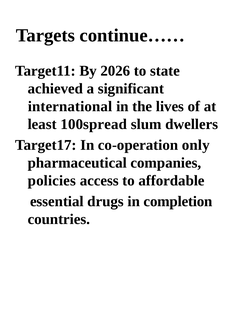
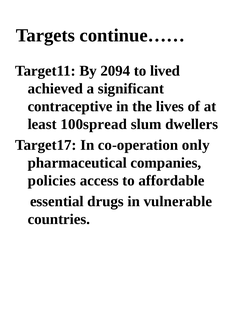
2026: 2026 -> 2094 (115, 71)
state: state -> lived (165, 71)
international: international -> contraceptive (70, 107)
completion: completion -> vulnerable (178, 202)
